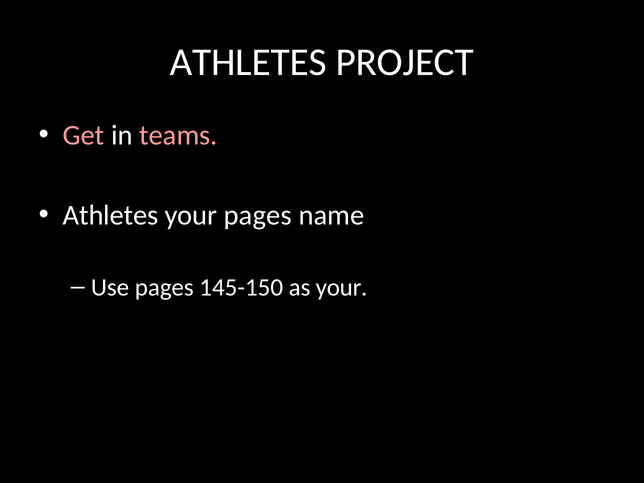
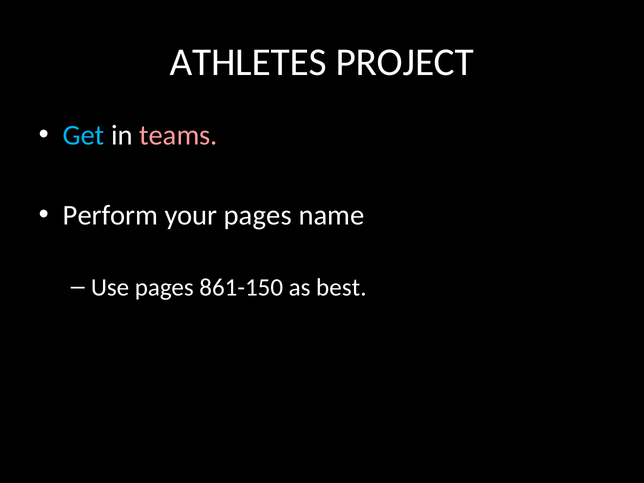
Get colour: pink -> light blue (84, 135)
Athletes: Athletes -> Perform (110, 215)
145-150: 145-150 -> 861-150 (241, 287)
as your: your -> best (341, 287)
